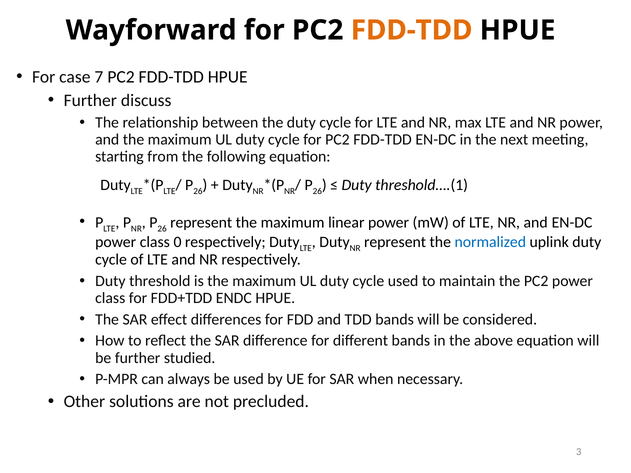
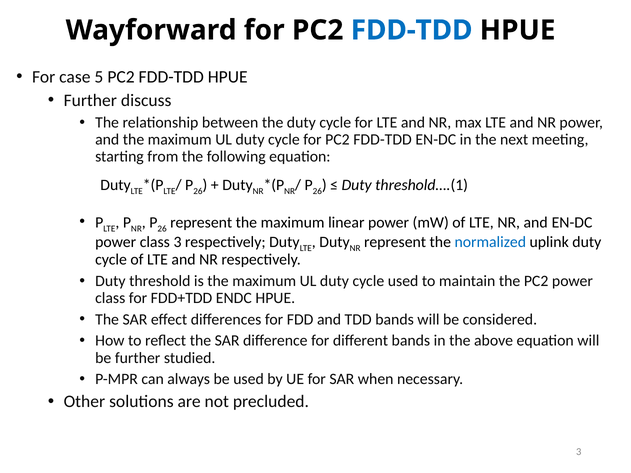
FDD-TDD colour: orange -> blue (412, 30)
7: 7 -> 5 (99, 77)
class 0: 0 -> 3 (178, 242)
